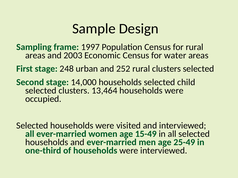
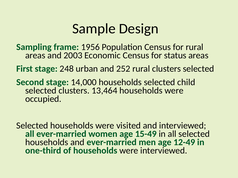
1997: 1997 -> 1956 (90, 47)
water: water -> status (175, 56)
25-49: 25-49 -> 12-49 (184, 143)
